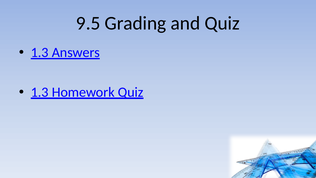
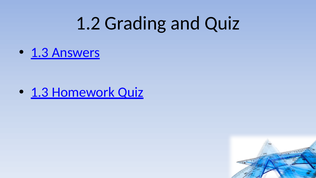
9.5: 9.5 -> 1.2 (88, 23)
